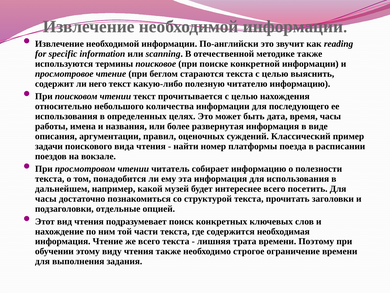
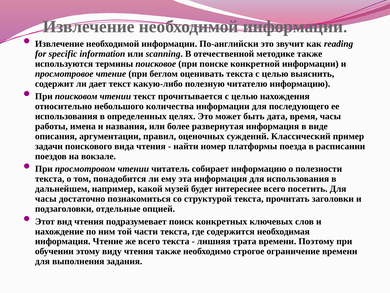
стараются: стараются -> оценивать (202, 74)
него: него -> дает (98, 84)
